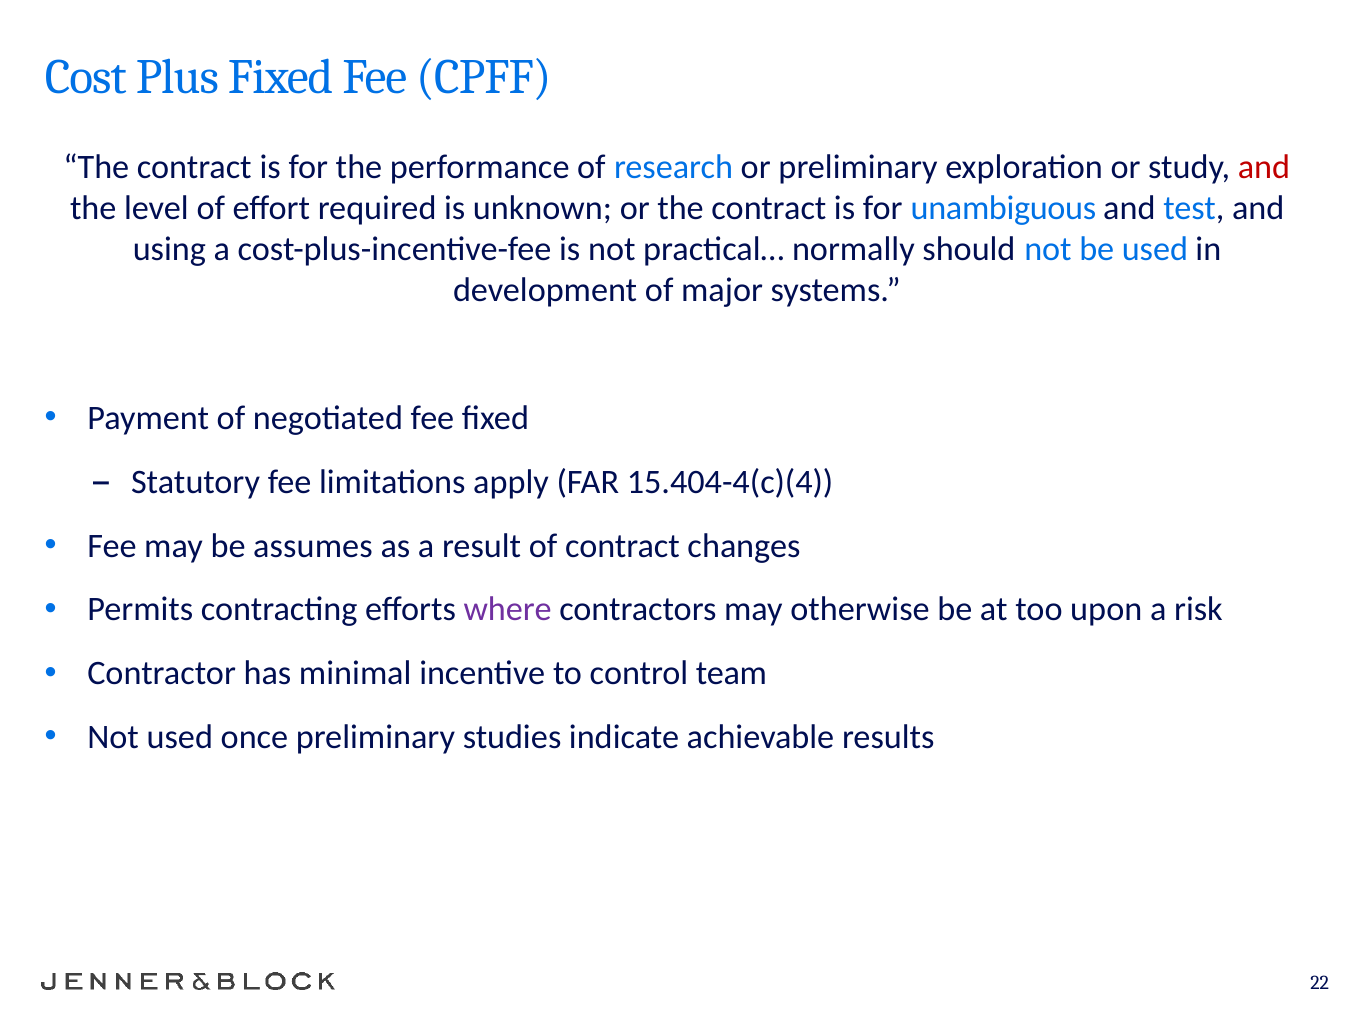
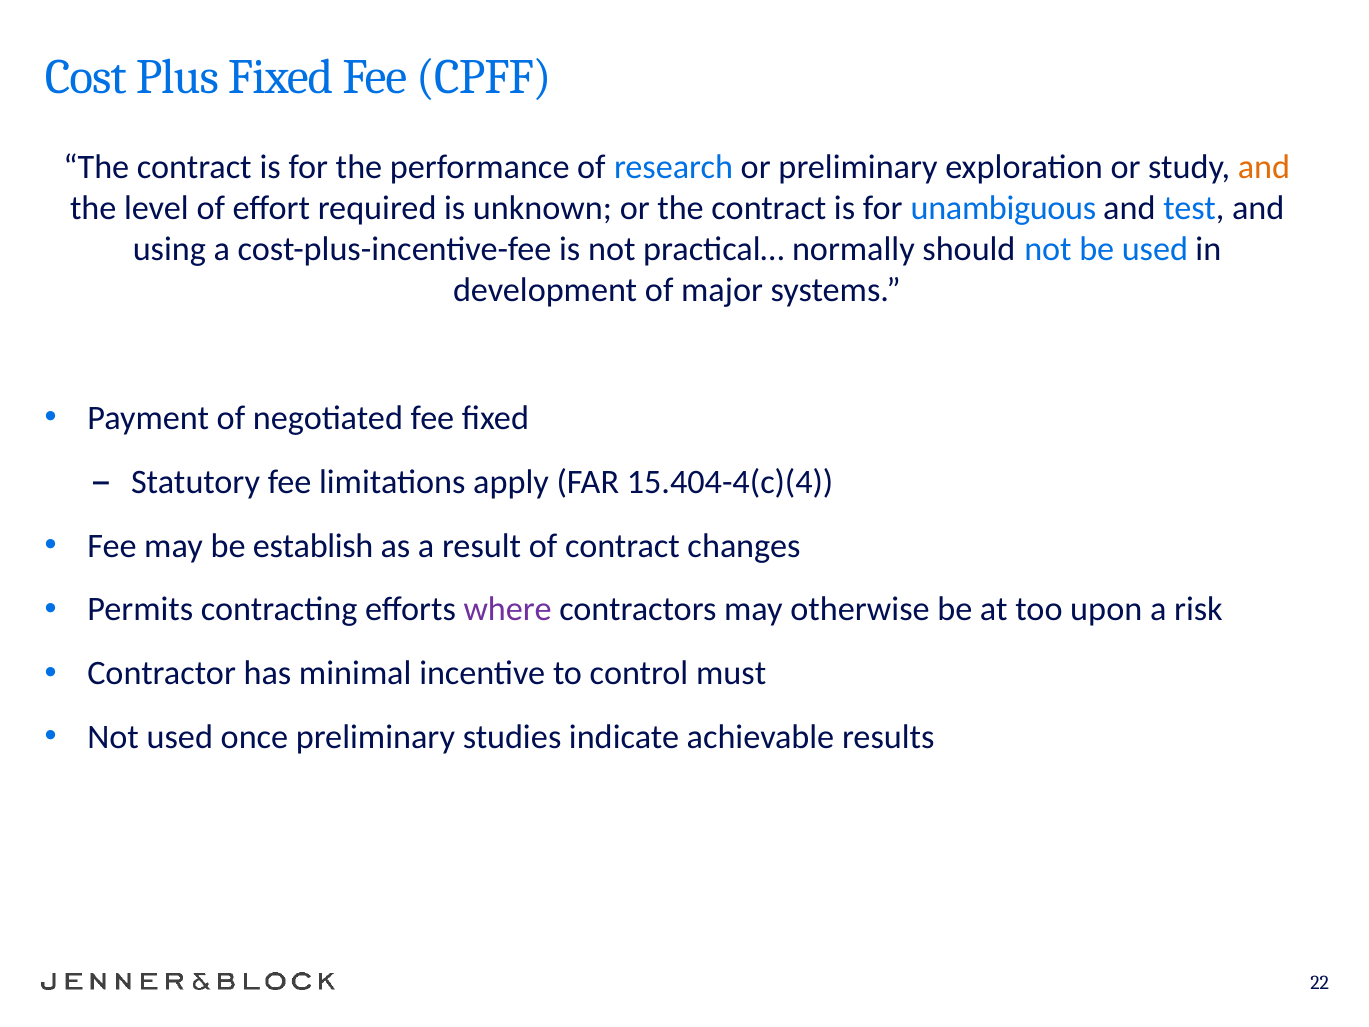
and colour: red -> orange (1264, 167)
assumes: assumes -> establish (313, 546)
team: team -> must (731, 673)
